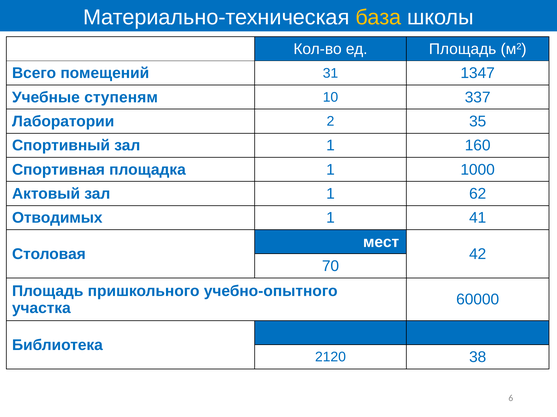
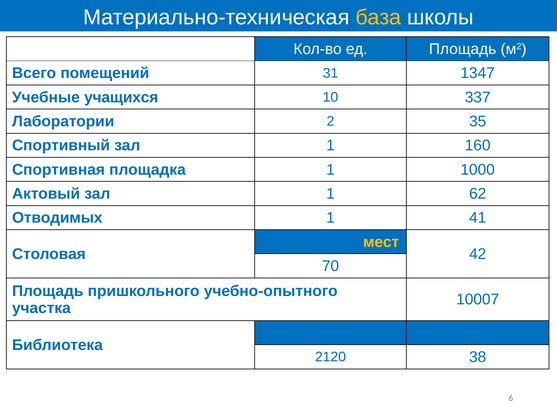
ступеням: ступеням -> учащихся (121, 97)
мест colour: white -> yellow (381, 242)
60000: 60000 -> 10007 (478, 300)
